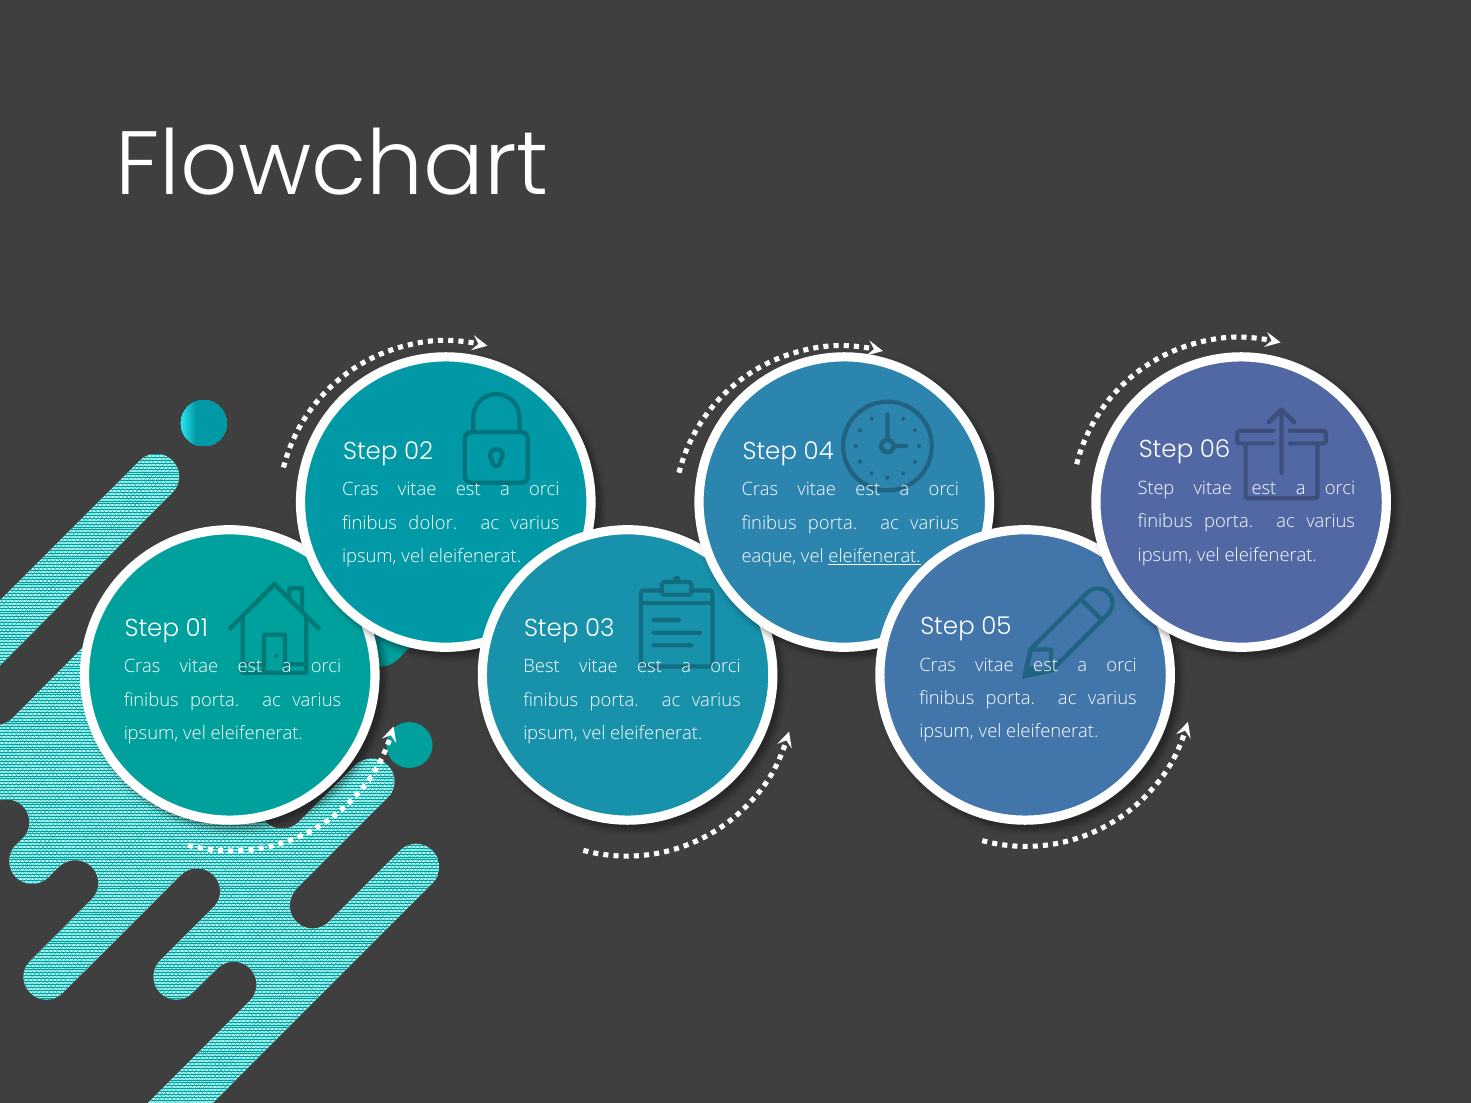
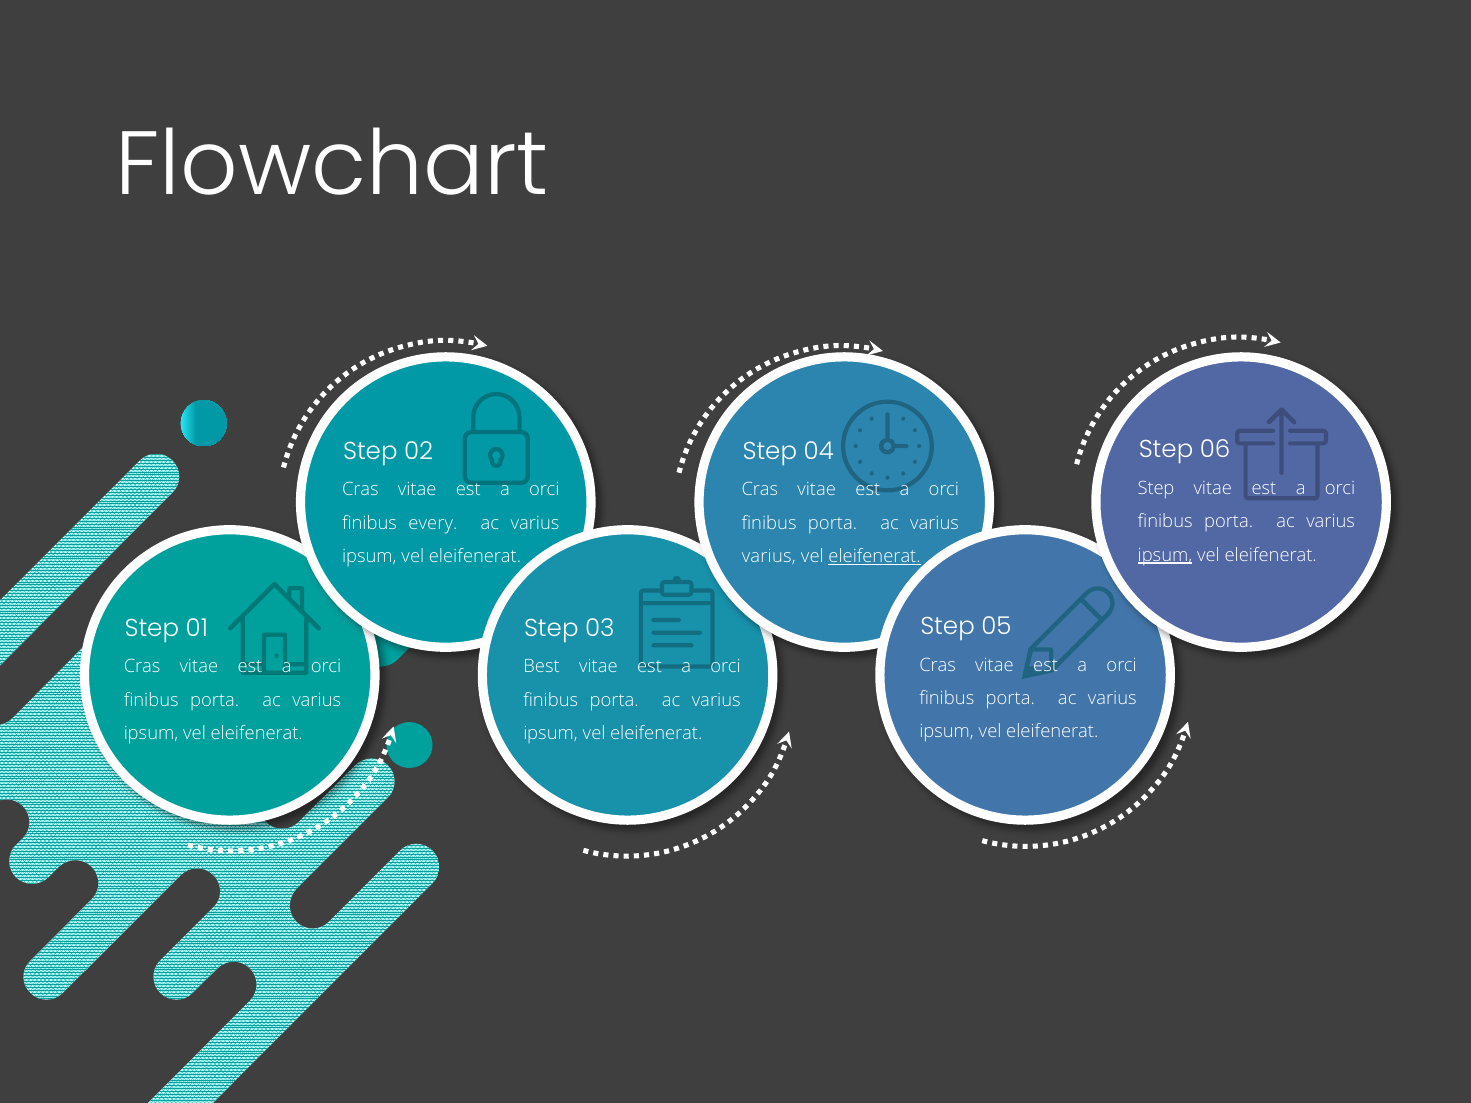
dolor: dolor -> every (433, 523)
ipsum underline: none -> present (1165, 555)
eaque: eaque -> varius (769, 556)
